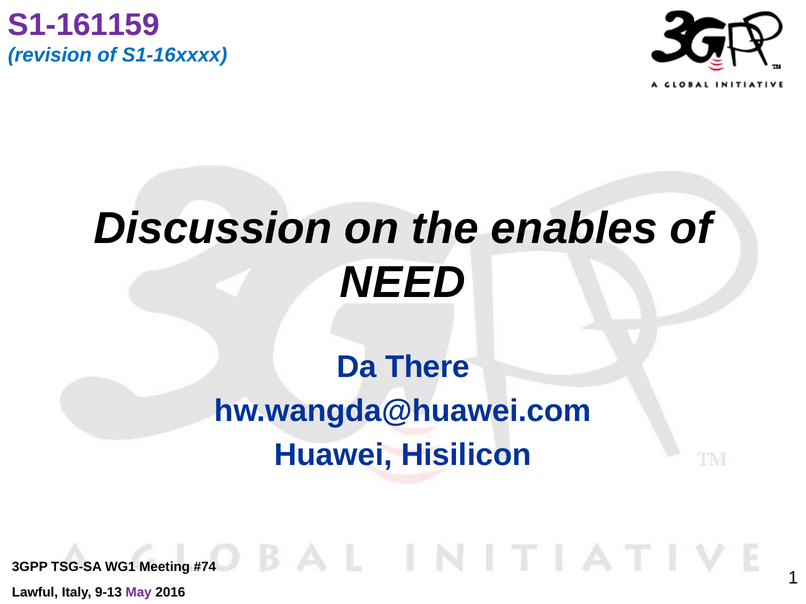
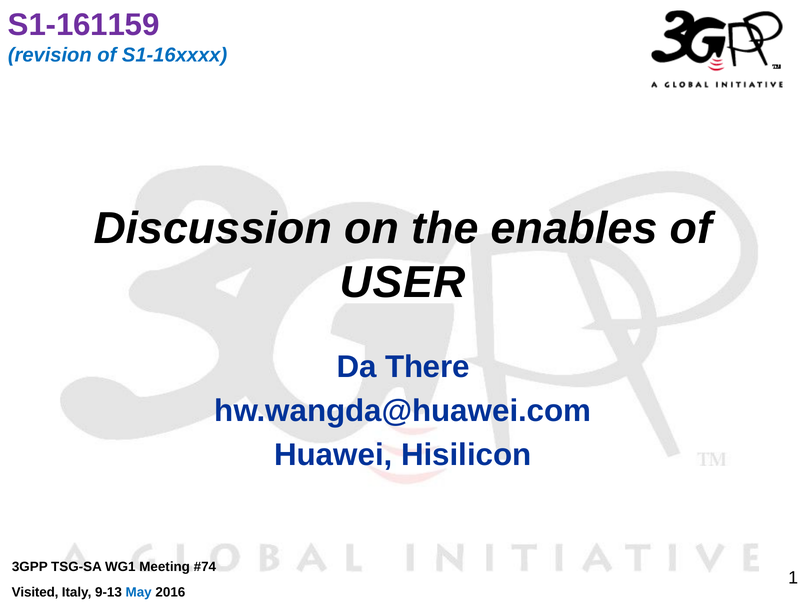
NEED: NEED -> USER (403, 283)
Lawful: Lawful -> Visited (35, 593)
May colour: purple -> blue (139, 593)
